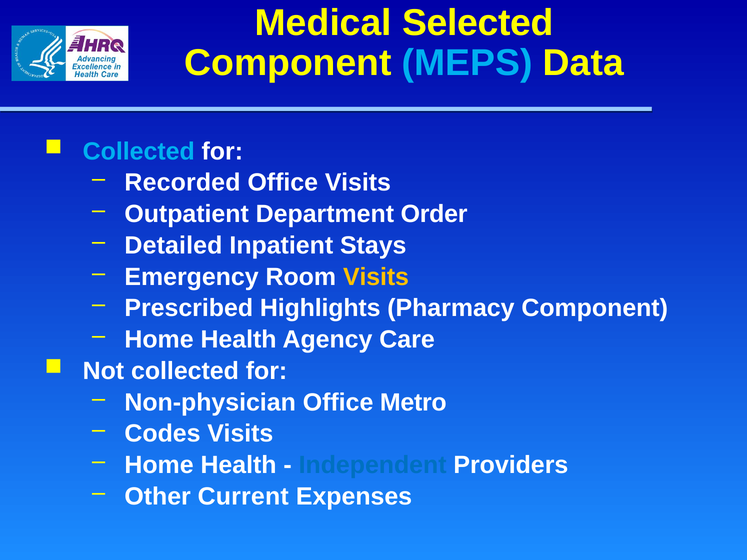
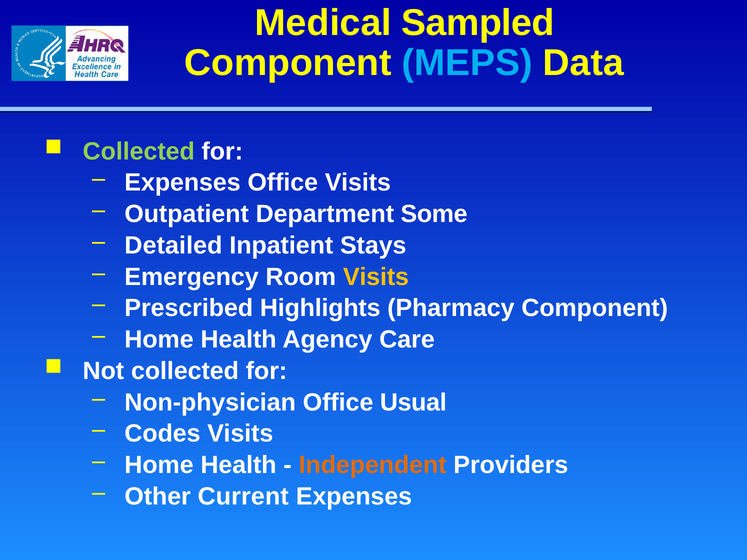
Selected: Selected -> Sampled (478, 23)
Collected colour: light blue -> light green (139, 151)
Recorded: Recorded -> Expenses (183, 183)
Order: Order -> Some (434, 214)
Metro: Metro -> Usual (413, 403)
Independent colour: blue -> orange (373, 465)
